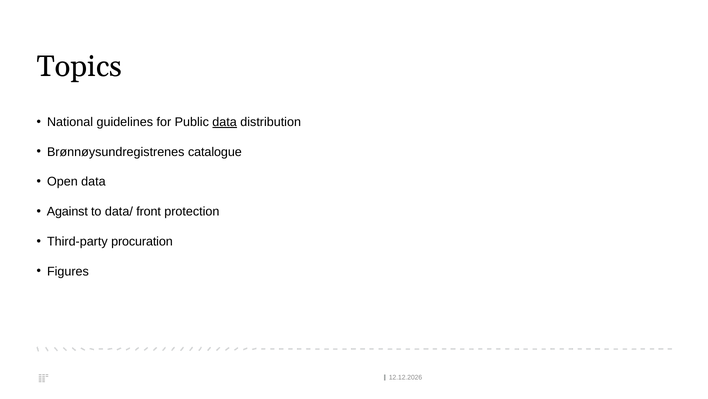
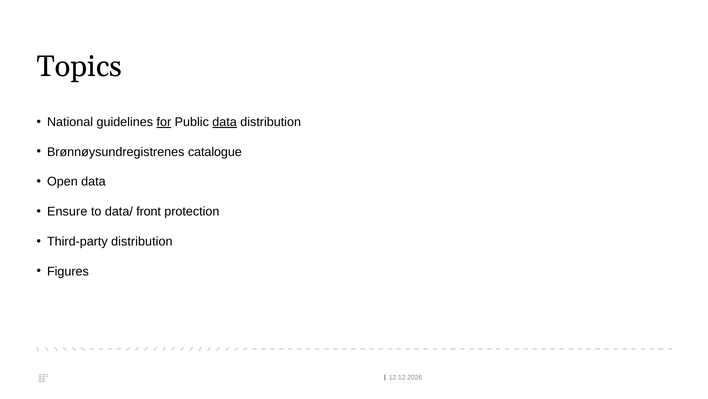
for underline: none -> present (164, 122)
Against: Against -> Ensure (67, 211)
Third-party procuration: procuration -> distribution (142, 241)
